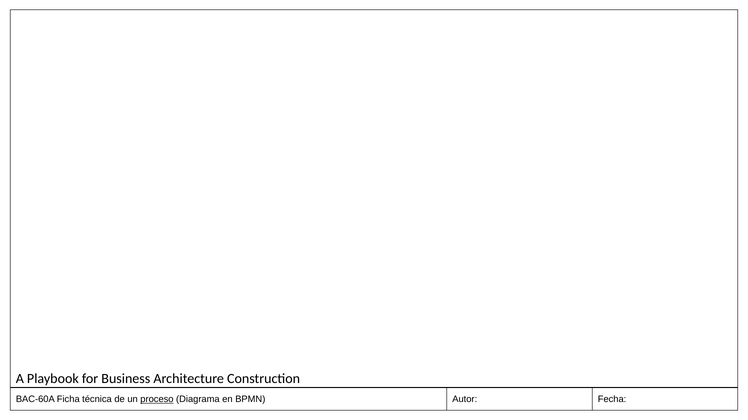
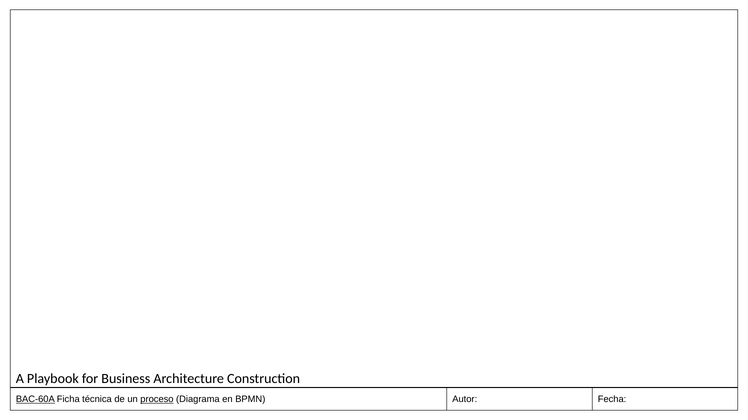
BAC-60A underline: none -> present (35, 400)
